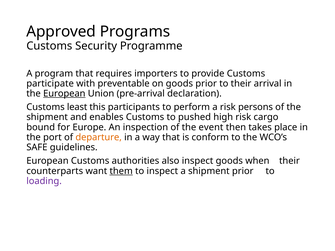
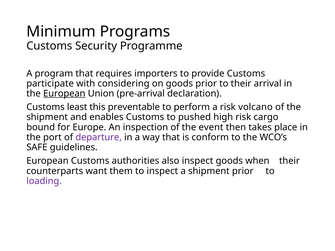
Approved: Approved -> Minimum (61, 32)
preventable: preventable -> considering (124, 84)
participants: participants -> preventable (134, 107)
persons: persons -> volcano (255, 107)
departure colour: orange -> purple (99, 137)
them underline: present -> none (121, 171)
